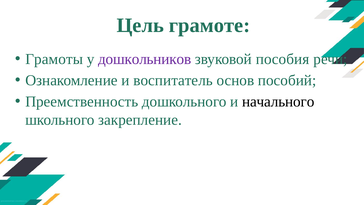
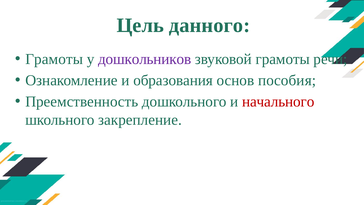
грамоте: грамоте -> данного (210, 25)
звуковой пособия: пособия -> грамоты (283, 59)
воспитатель: воспитатель -> образования (173, 80)
пособий: пособий -> пособия (287, 80)
начального colour: black -> red (278, 101)
